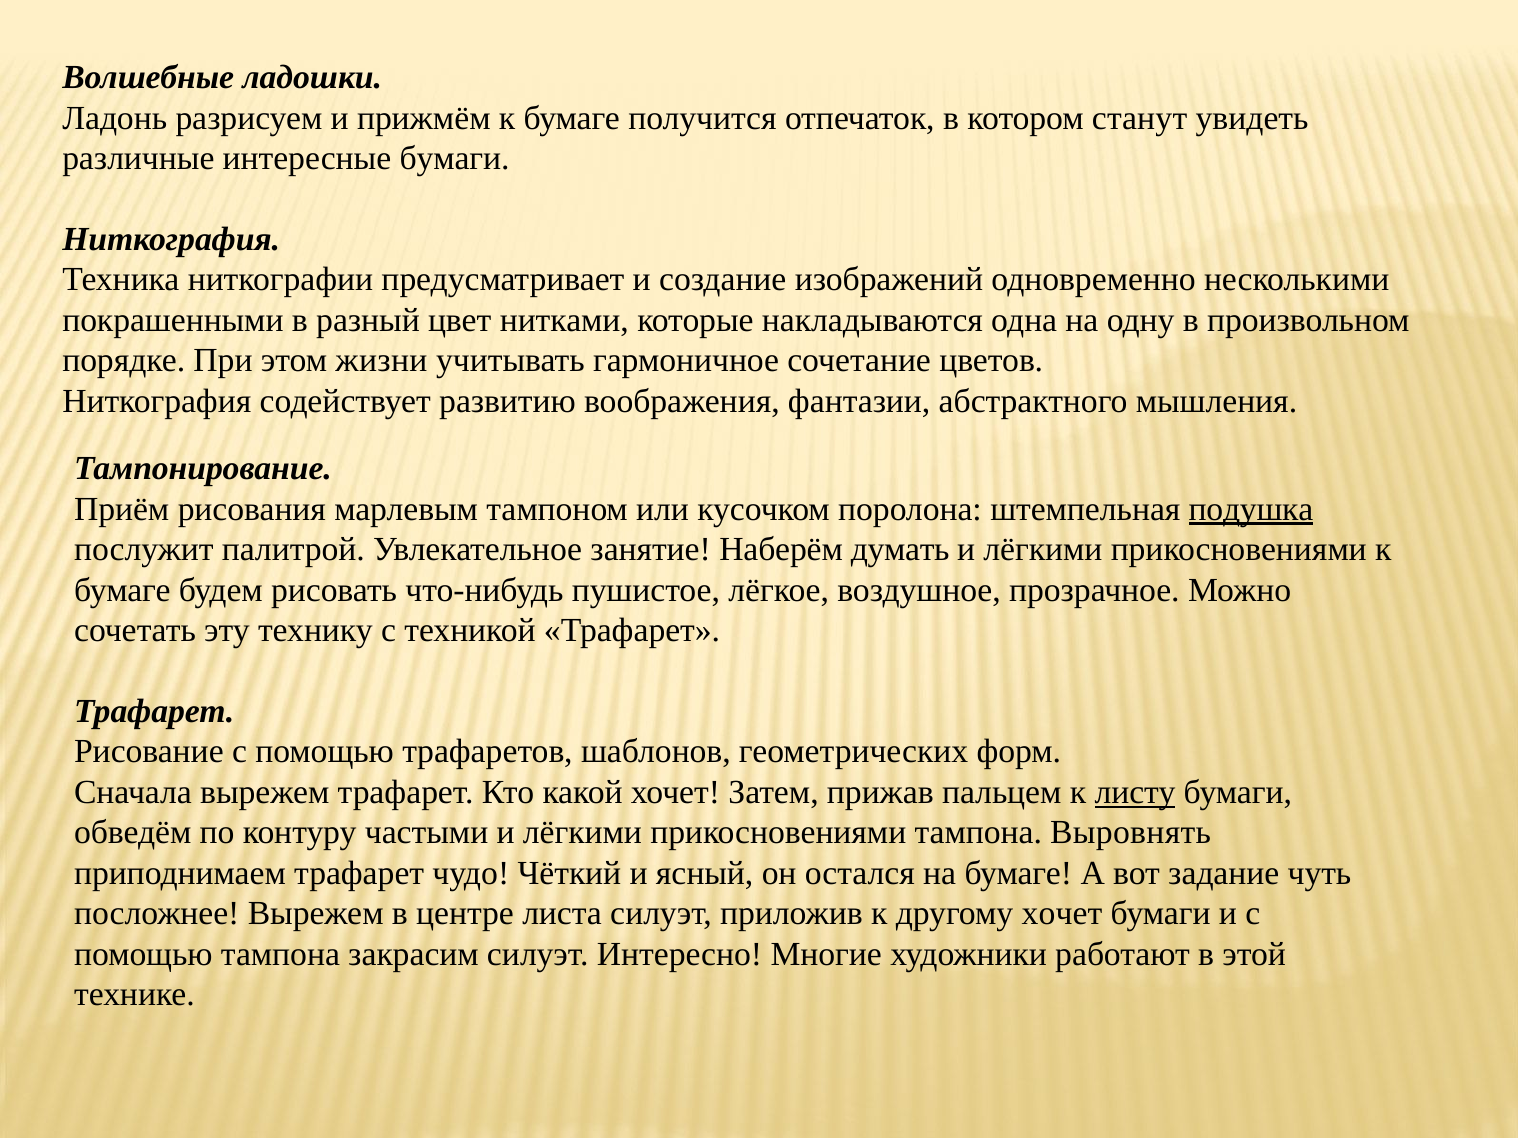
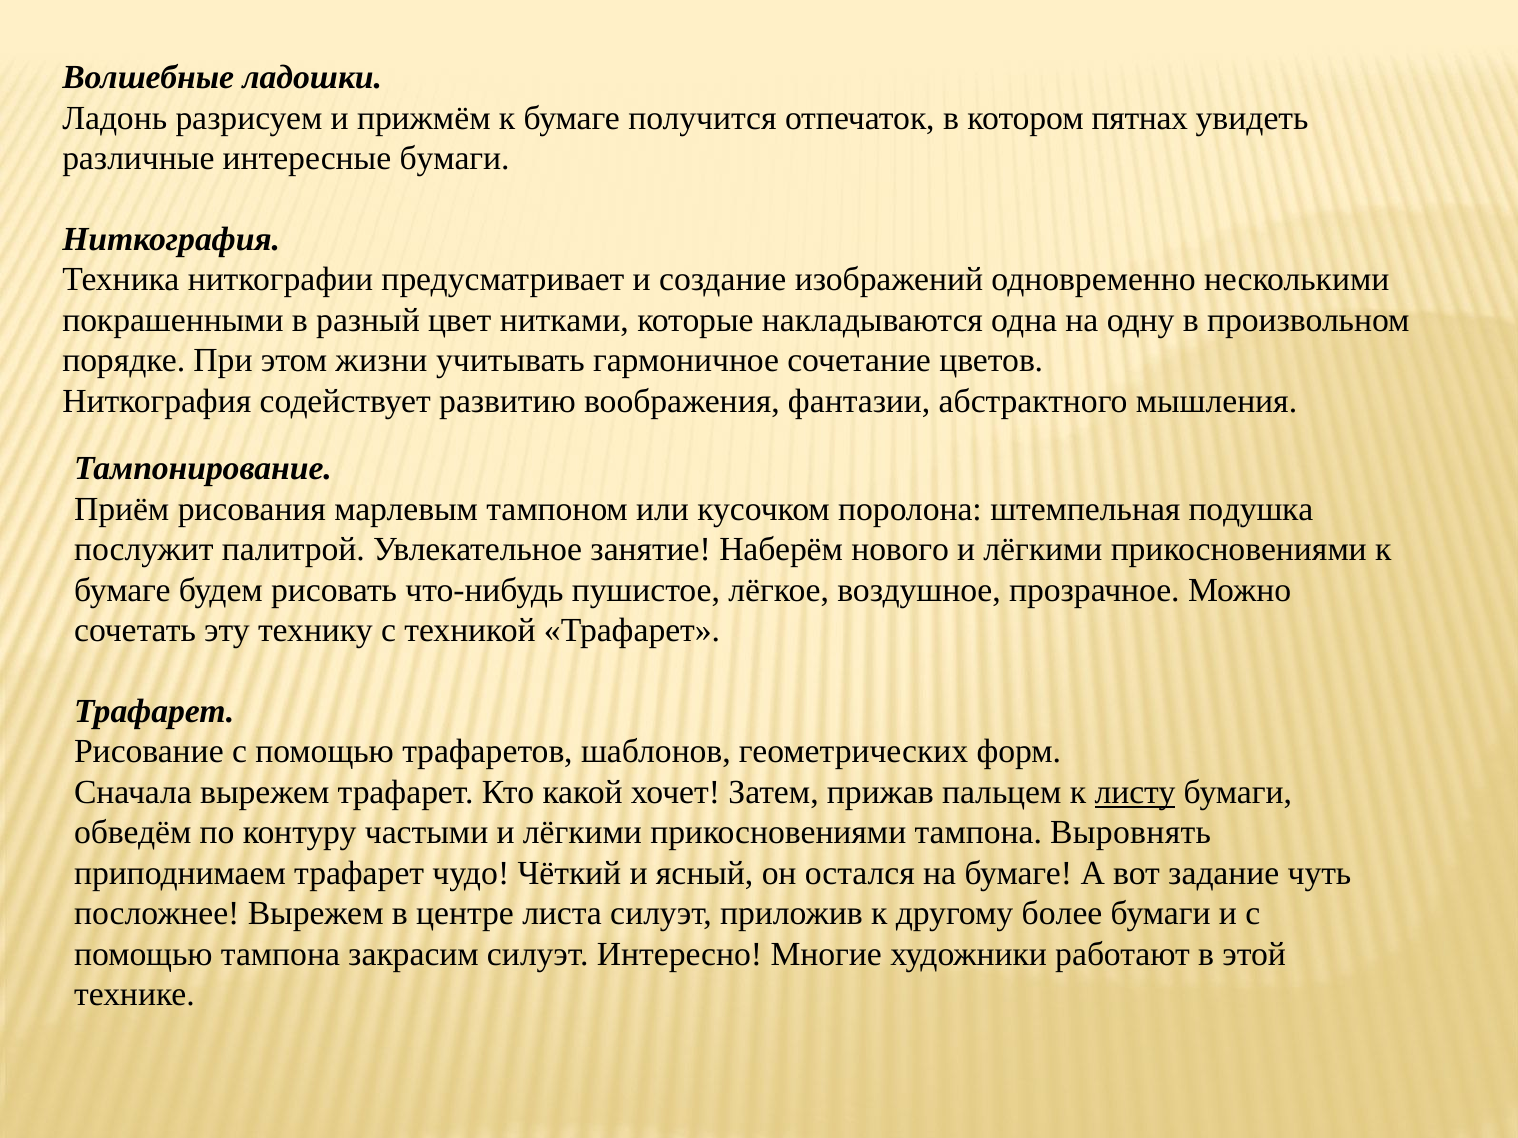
станут: станут -> пятнах (1140, 118)
подушка underline: present -> none (1251, 509)
думать: думать -> нового (900, 550)
другому хочет: хочет -> более (1062, 914)
